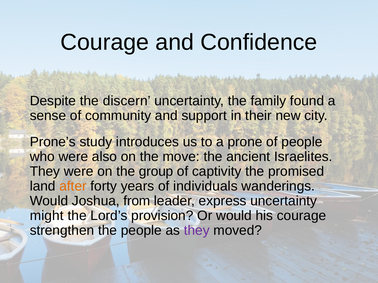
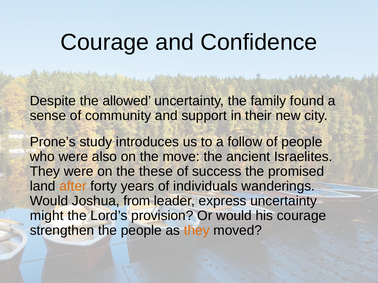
discern: discern -> allowed (127, 101)
prone: prone -> follow (245, 142)
group: group -> these (156, 172)
captivity: captivity -> success (217, 172)
they colour: purple -> orange (197, 231)
